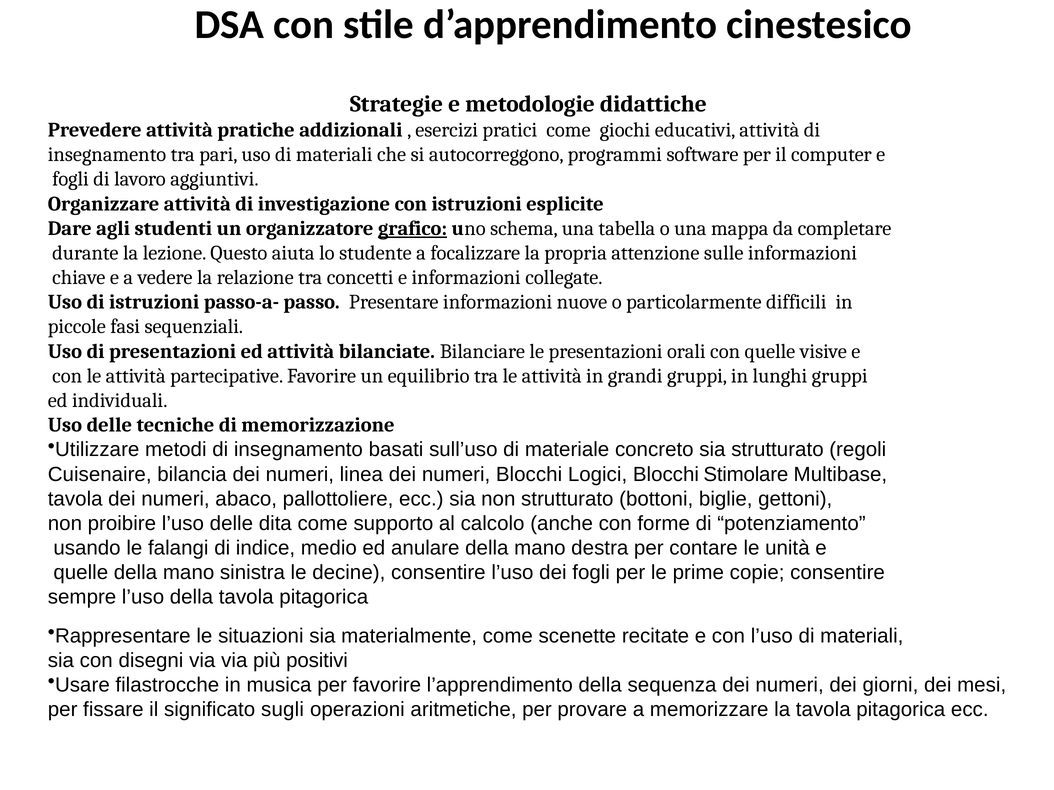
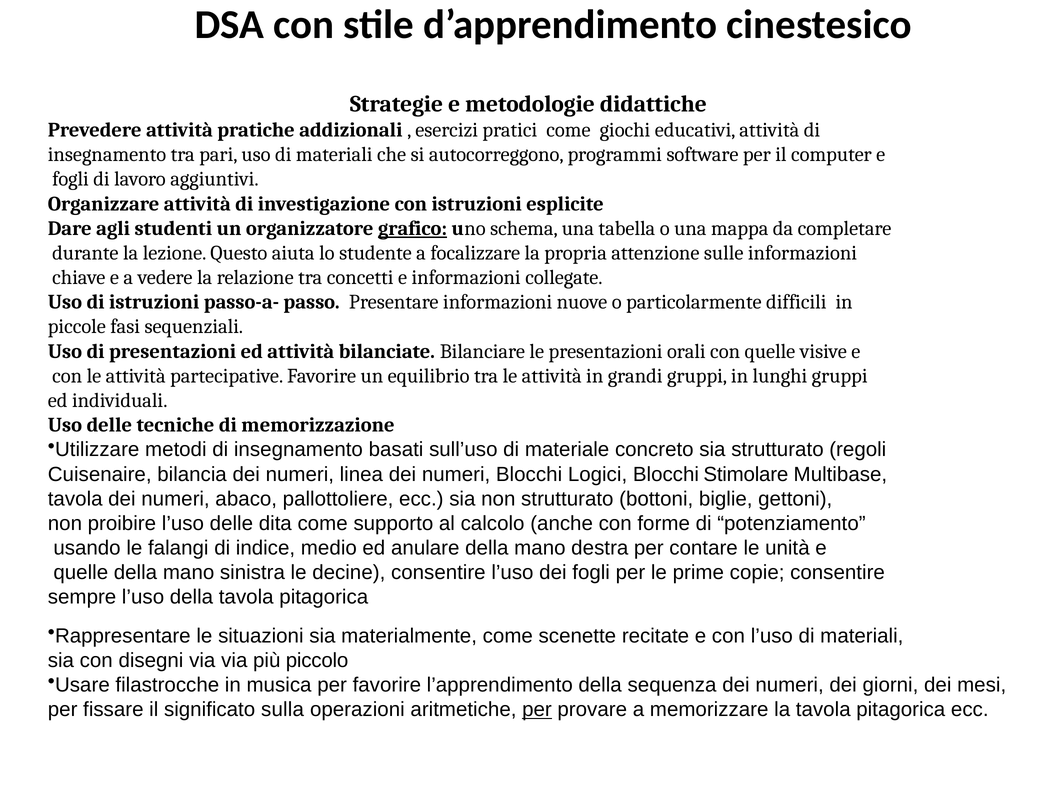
positivi: positivi -> piccolo (317, 661)
sugli: sugli -> sulla (283, 710)
per underline: none -> present (537, 710)
